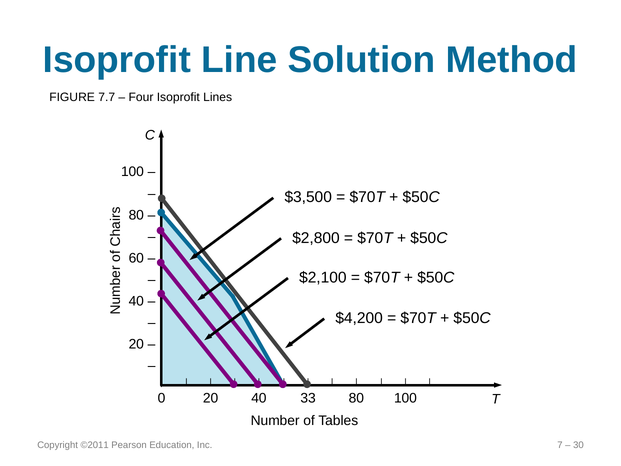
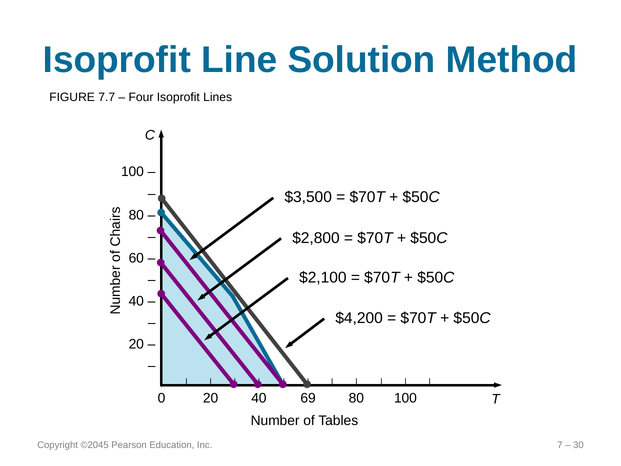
33: 33 -> 69 (308, 398)
©2011: ©2011 -> ©2045 (95, 445)
